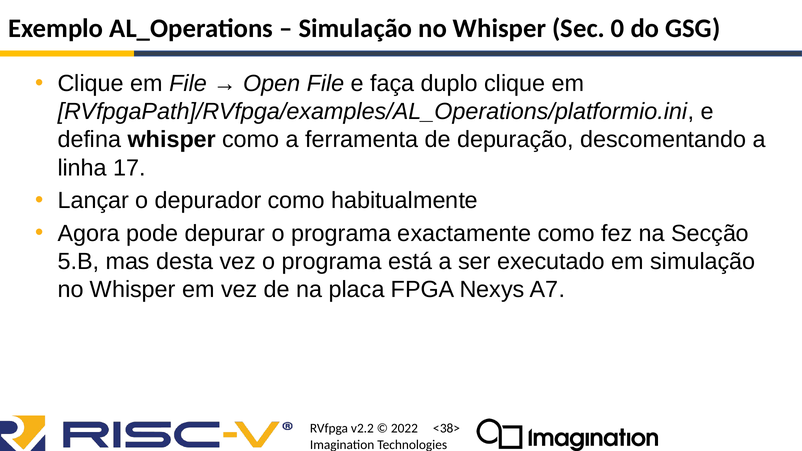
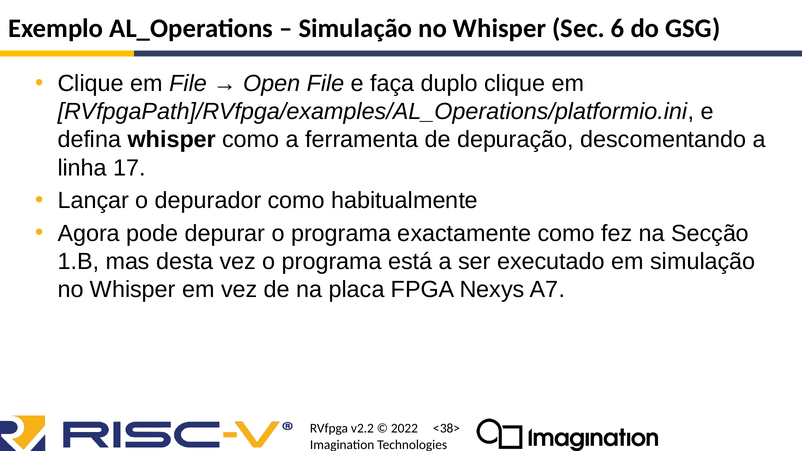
0: 0 -> 6 (618, 28)
5.B: 5.B -> 1.B (78, 262)
